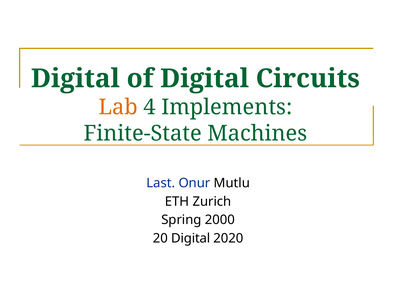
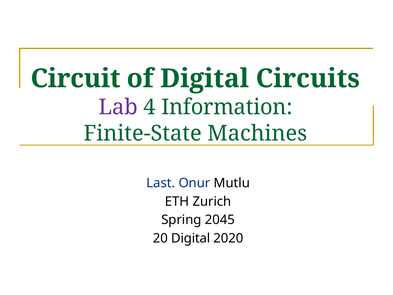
Digital: Digital -> Circuit (76, 79)
Lab colour: orange -> purple (118, 107)
Implements: Implements -> Information (227, 107)
2000: 2000 -> 2045 (220, 220)
